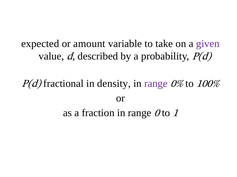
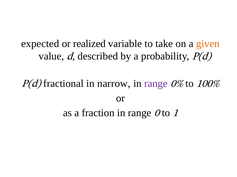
amount: amount -> realized (89, 44)
given colour: purple -> orange (208, 44)
density: density -> narrow (114, 84)
